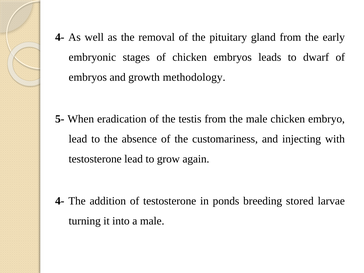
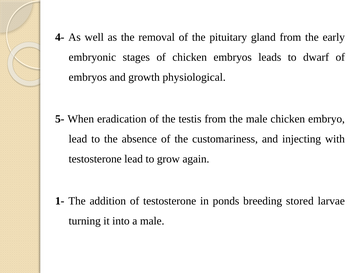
methodology: methodology -> physiological (194, 77)
4-: 4- -> 1- (60, 201)
